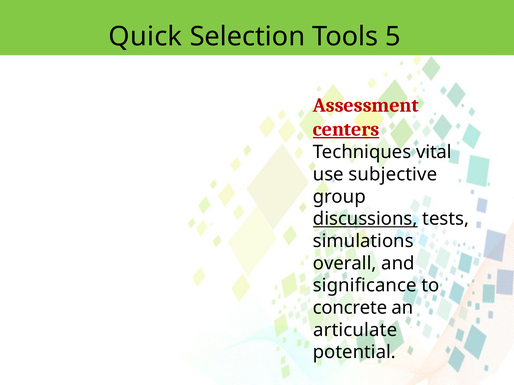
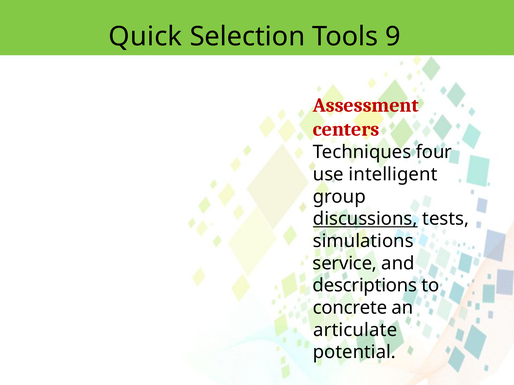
5: 5 -> 9 (393, 37)
centers underline: present -> none (346, 129)
vital: vital -> four (434, 152)
subjective: subjective -> intelligent (393, 175)
overall: overall -> service (345, 264)
significance: significance -> descriptions (365, 286)
